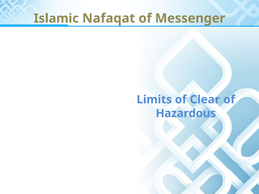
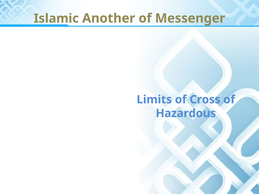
Nafaqat: Nafaqat -> Another (109, 18)
Clear: Clear -> Cross (205, 100)
